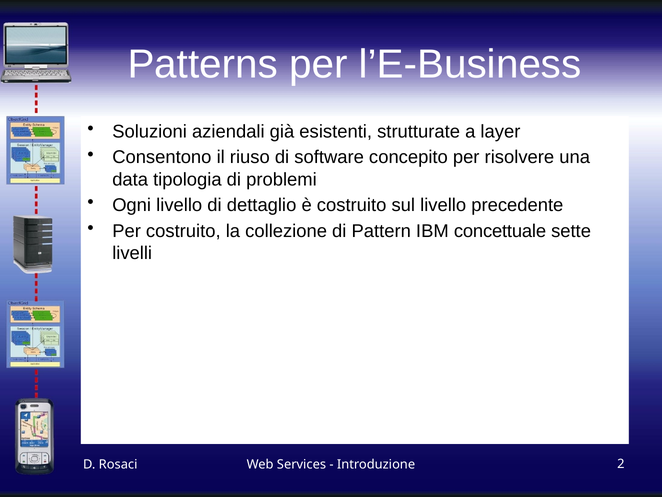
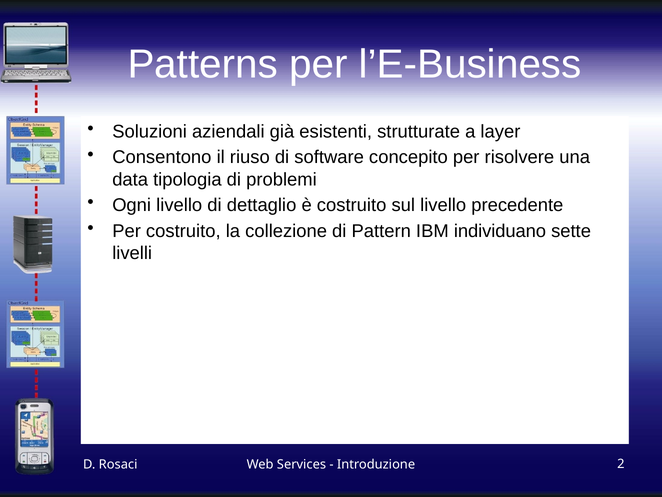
concettuale: concettuale -> individuano (500, 231)
